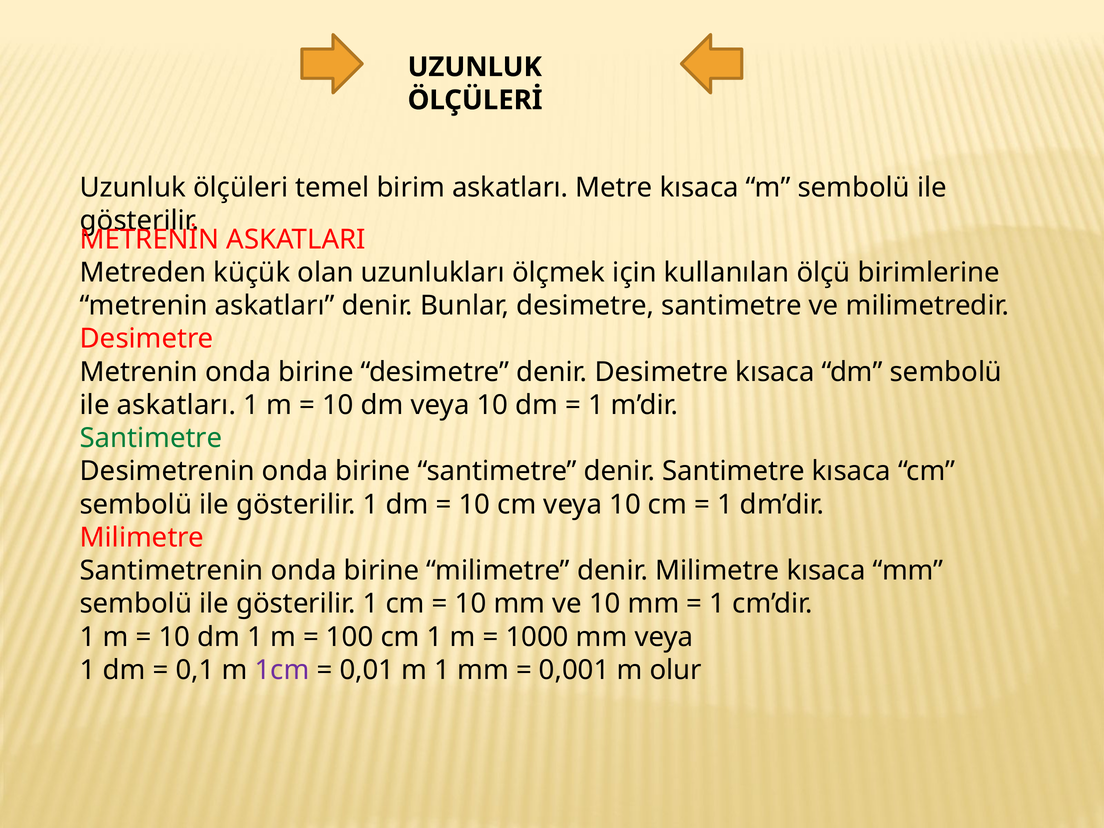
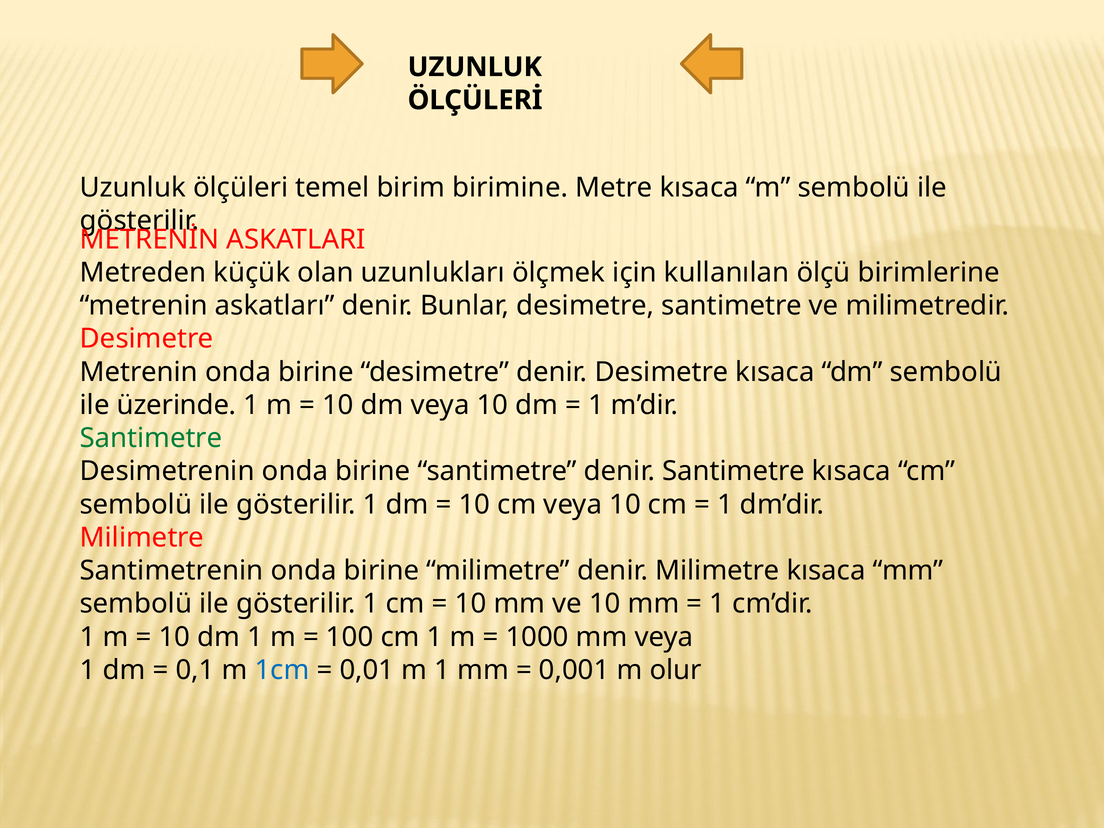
birim askatları: askatları -> birimine (510, 188)
ile askatları: askatları -> üzerinde (177, 405)
1cm colour: purple -> blue (282, 670)
